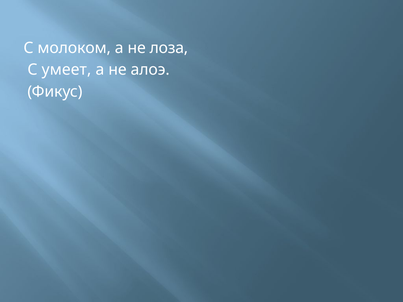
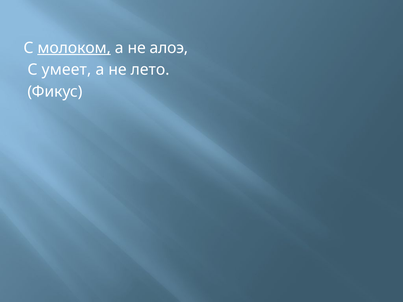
молоком underline: none -> present (74, 48)
лоза: лоза -> алоэ (169, 48)
алоэ: алоэ -> лето (150, 70)
